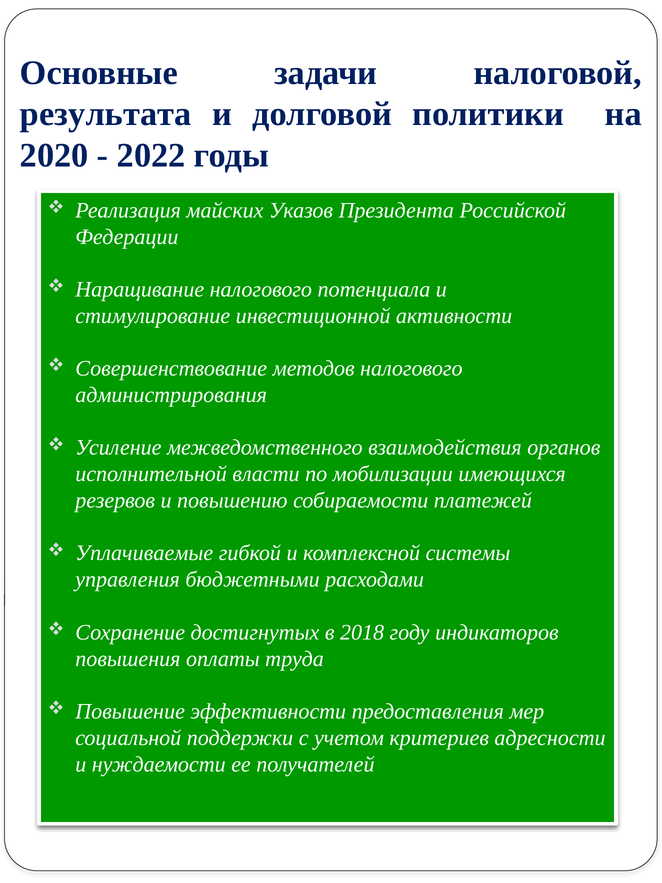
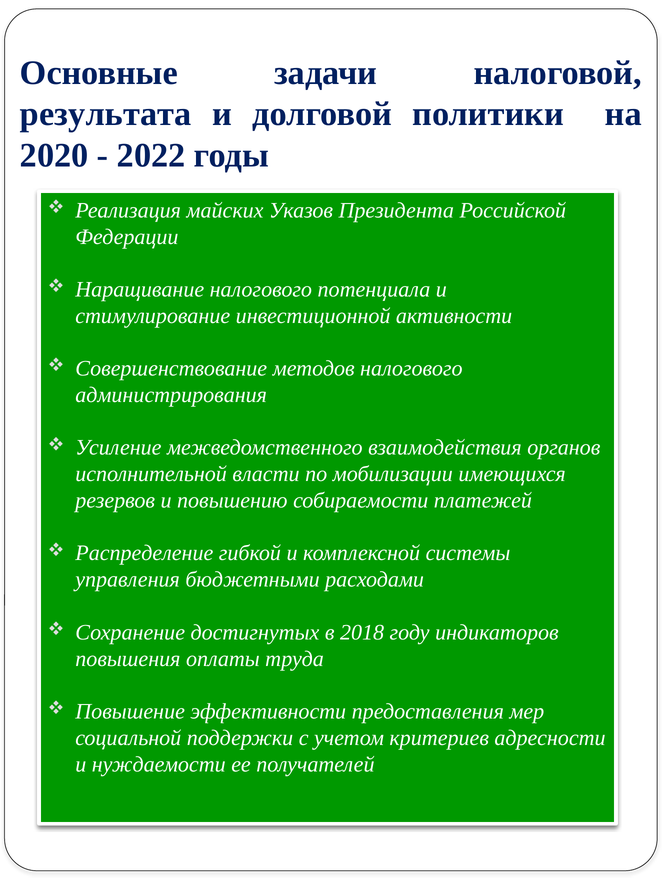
Уплачиваемые: Уплачиваемые -> Распределение (144, 553)
